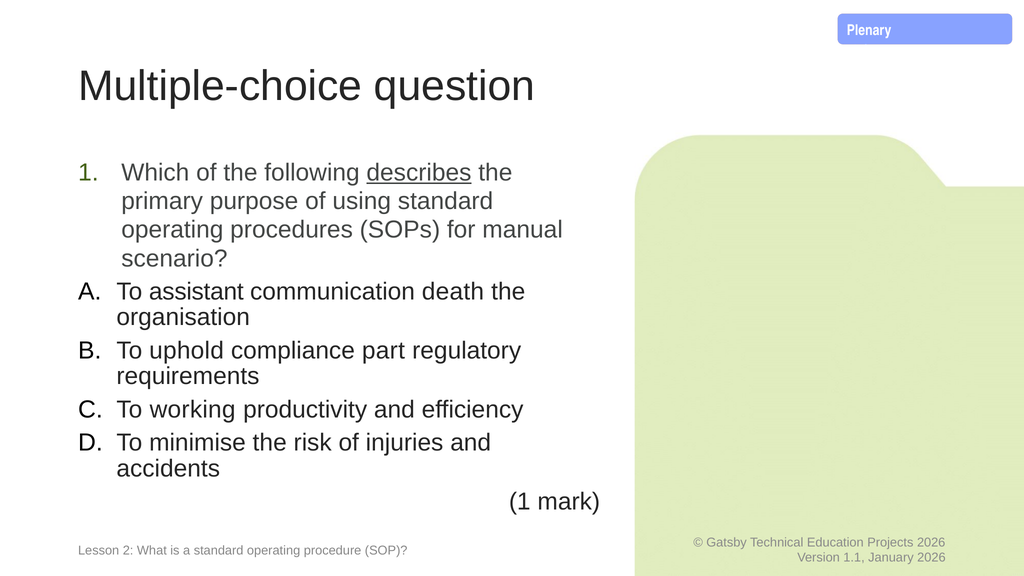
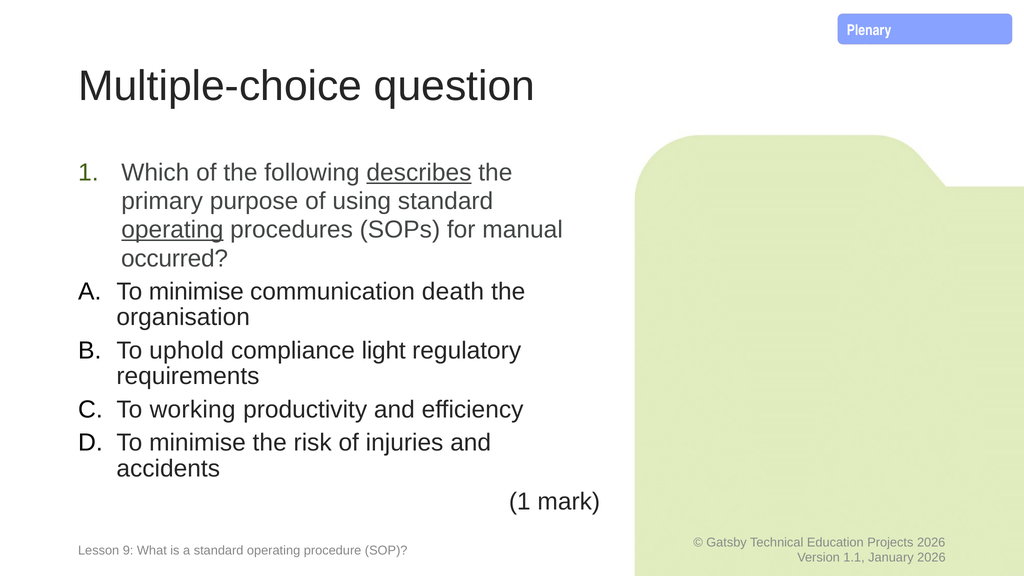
operating underline: none -> present (172, 230)
scenario: scenario -> occurred (175, 258)
A To assistant: assistant -> minimise (196, 292)
part: part -> light (384, 351)
2: 2 -> 9 (128, 551)
